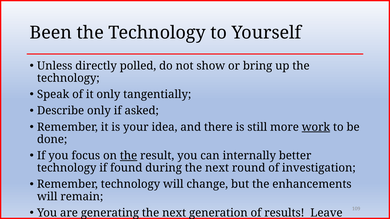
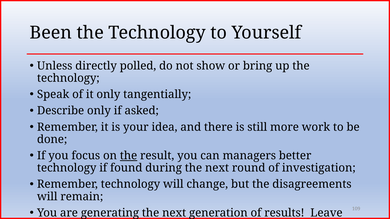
work underline: present -> none (316, 127)
internally: internally -> managers (249, 156)
enhancements: enhancements -> disagreements (312, 185)
